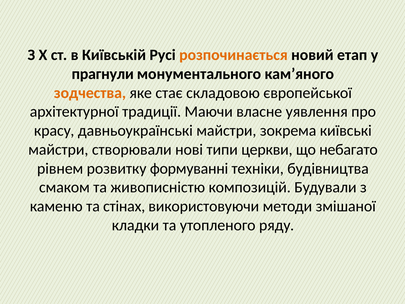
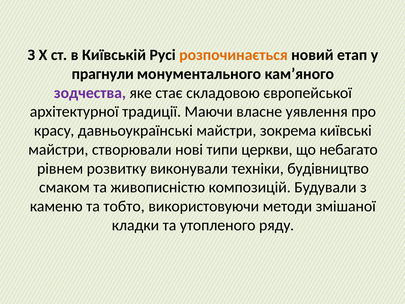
зодчества colour: orange -> purple (90, 93)
формуванні: формуванні -> виконували (189, 168)
будівництва: будівництва -> будівництво (328, 168)
стінах: стінах -> тобто (124, 206)
